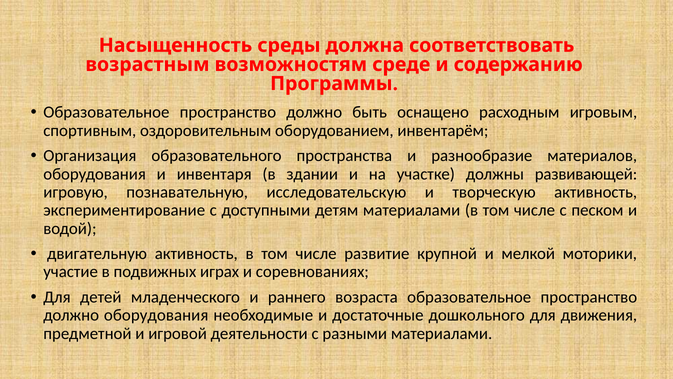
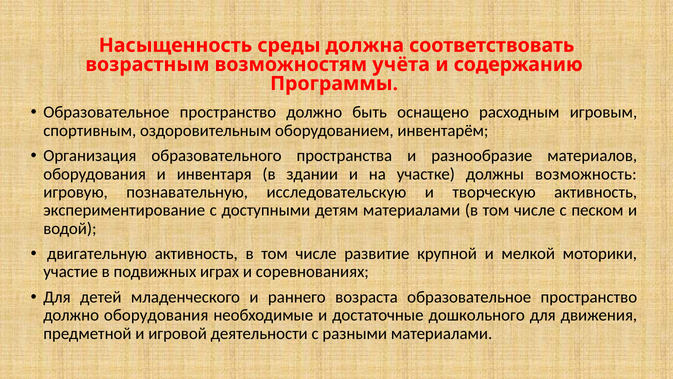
среде: среде -> учёта (401, 64)
развивающей: развивающей -> возможность (586, 174)
